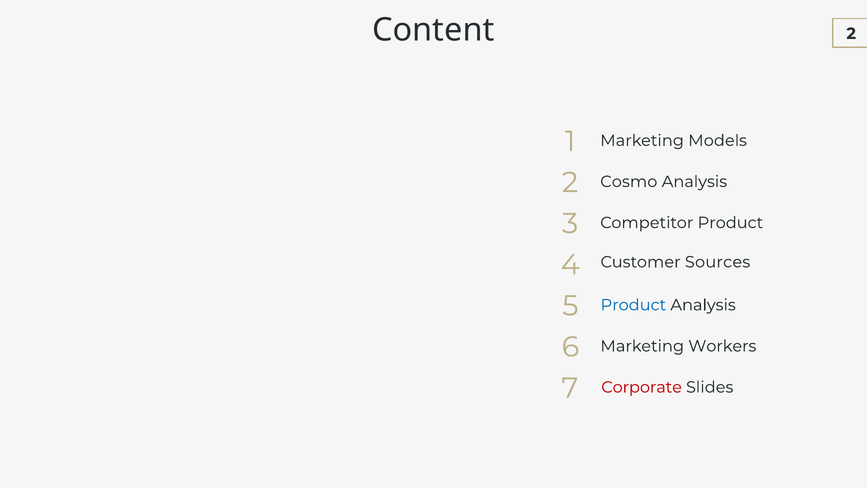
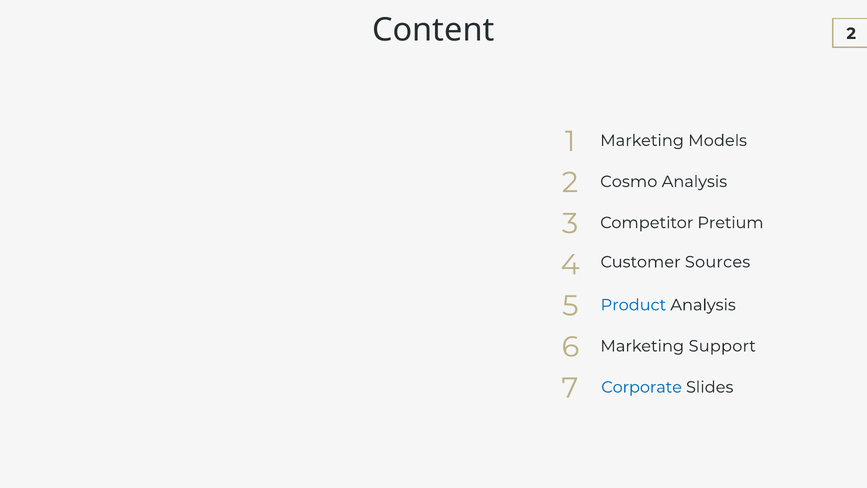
Competitor Product: Product -> Pretium (730, 223)
Workers: Workers -> Support (722, 346)
Corporate colour: red -> blue (642, 387)
